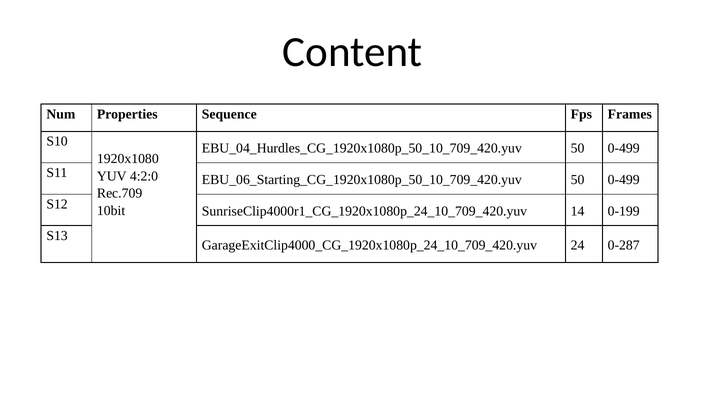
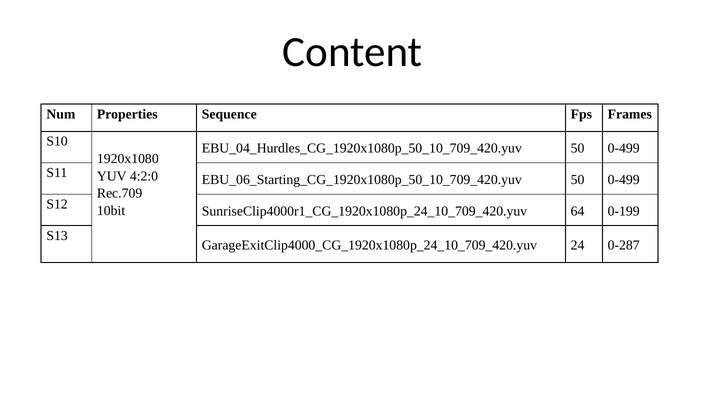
14: 14 -> 64 (578, 211)
